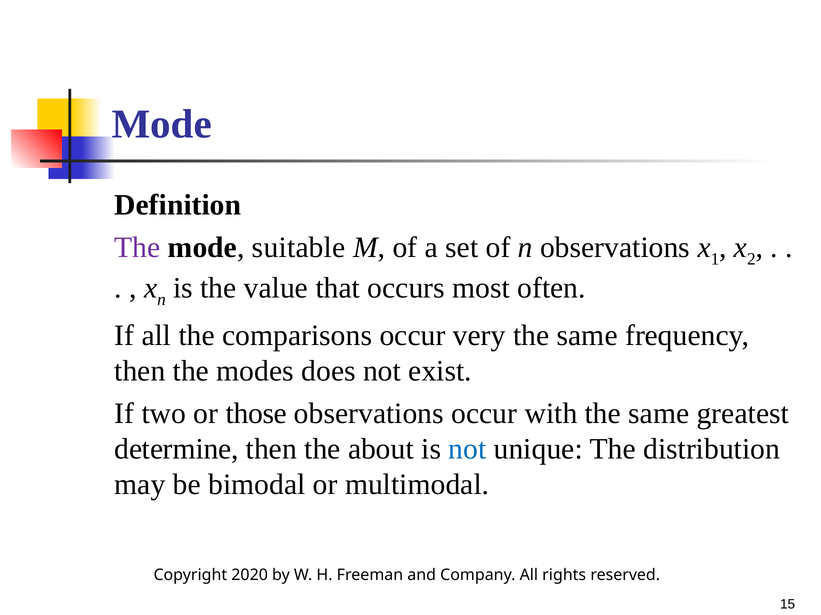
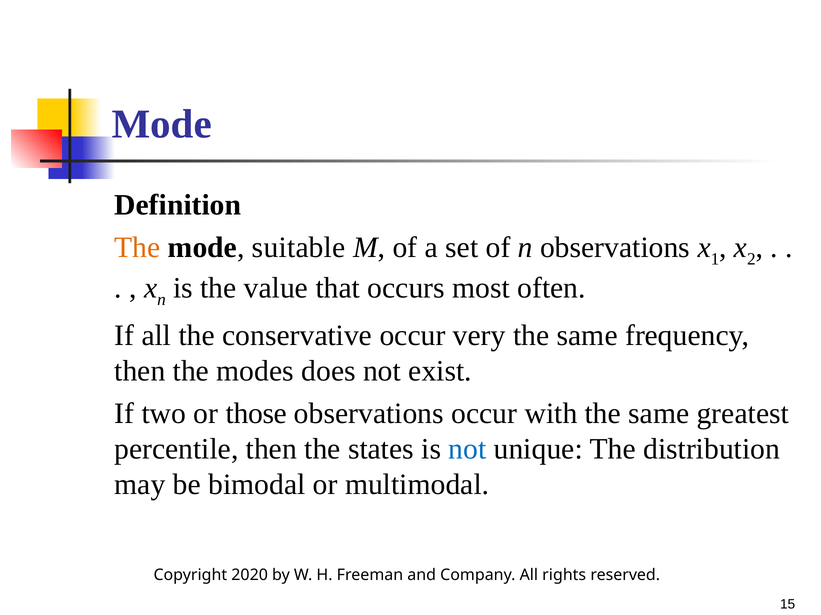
The colour: purple -> orange (137, 248)
comparisons: comparisons -> conservative (297, 336)
determine: determine -> percentile (176, 450)
about: about -> states (381, 450)
